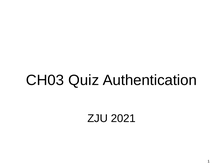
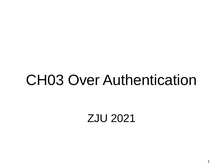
Quiz: Quiz -> Over (84, 80)
